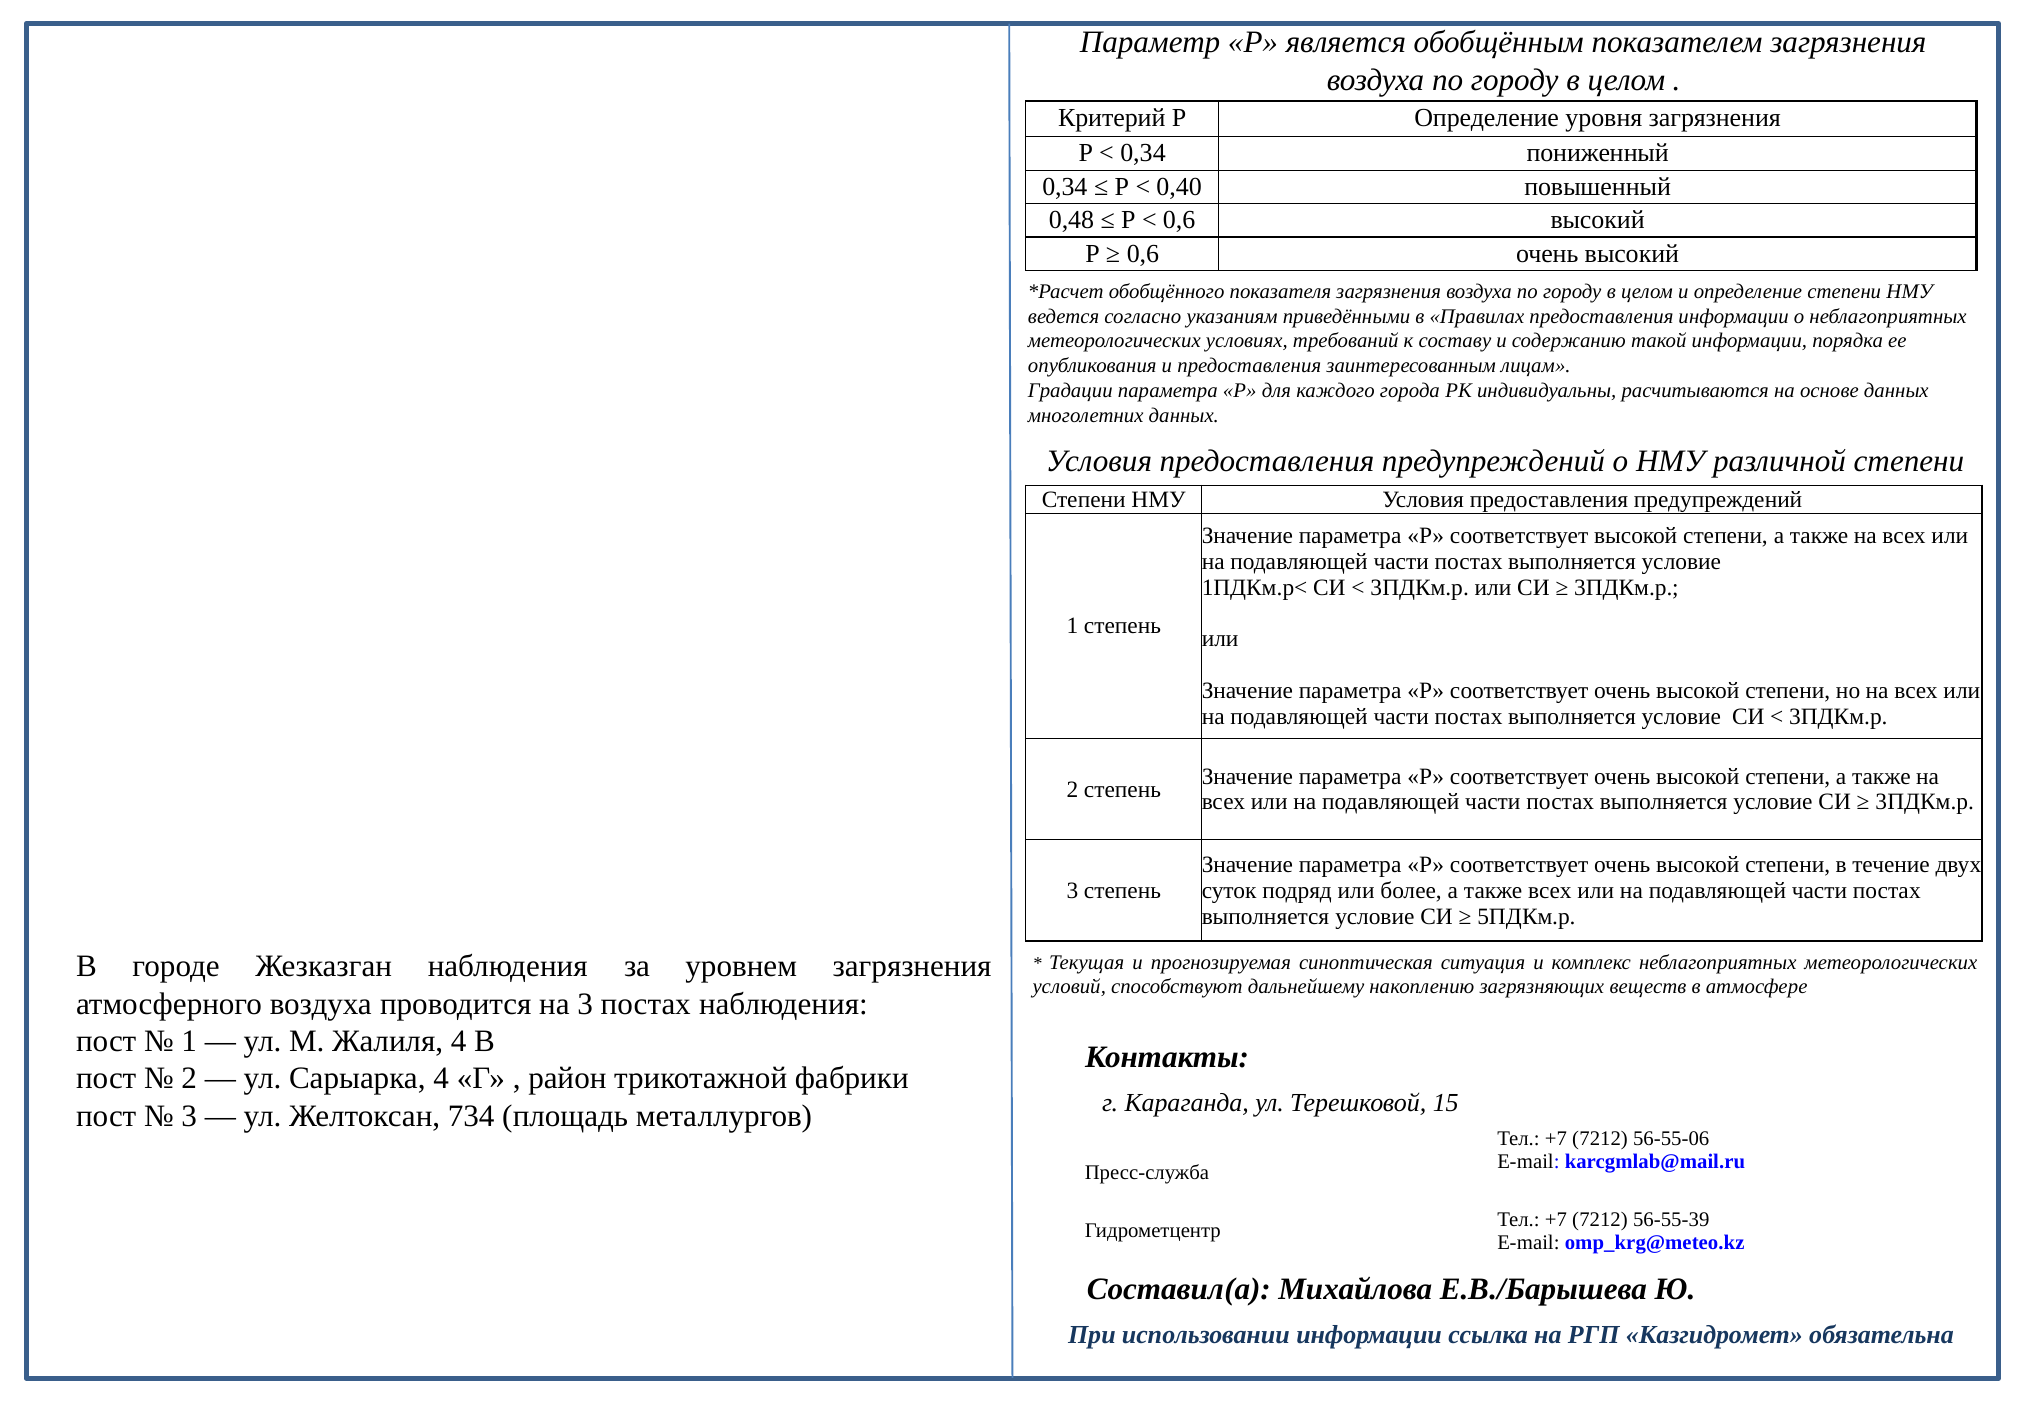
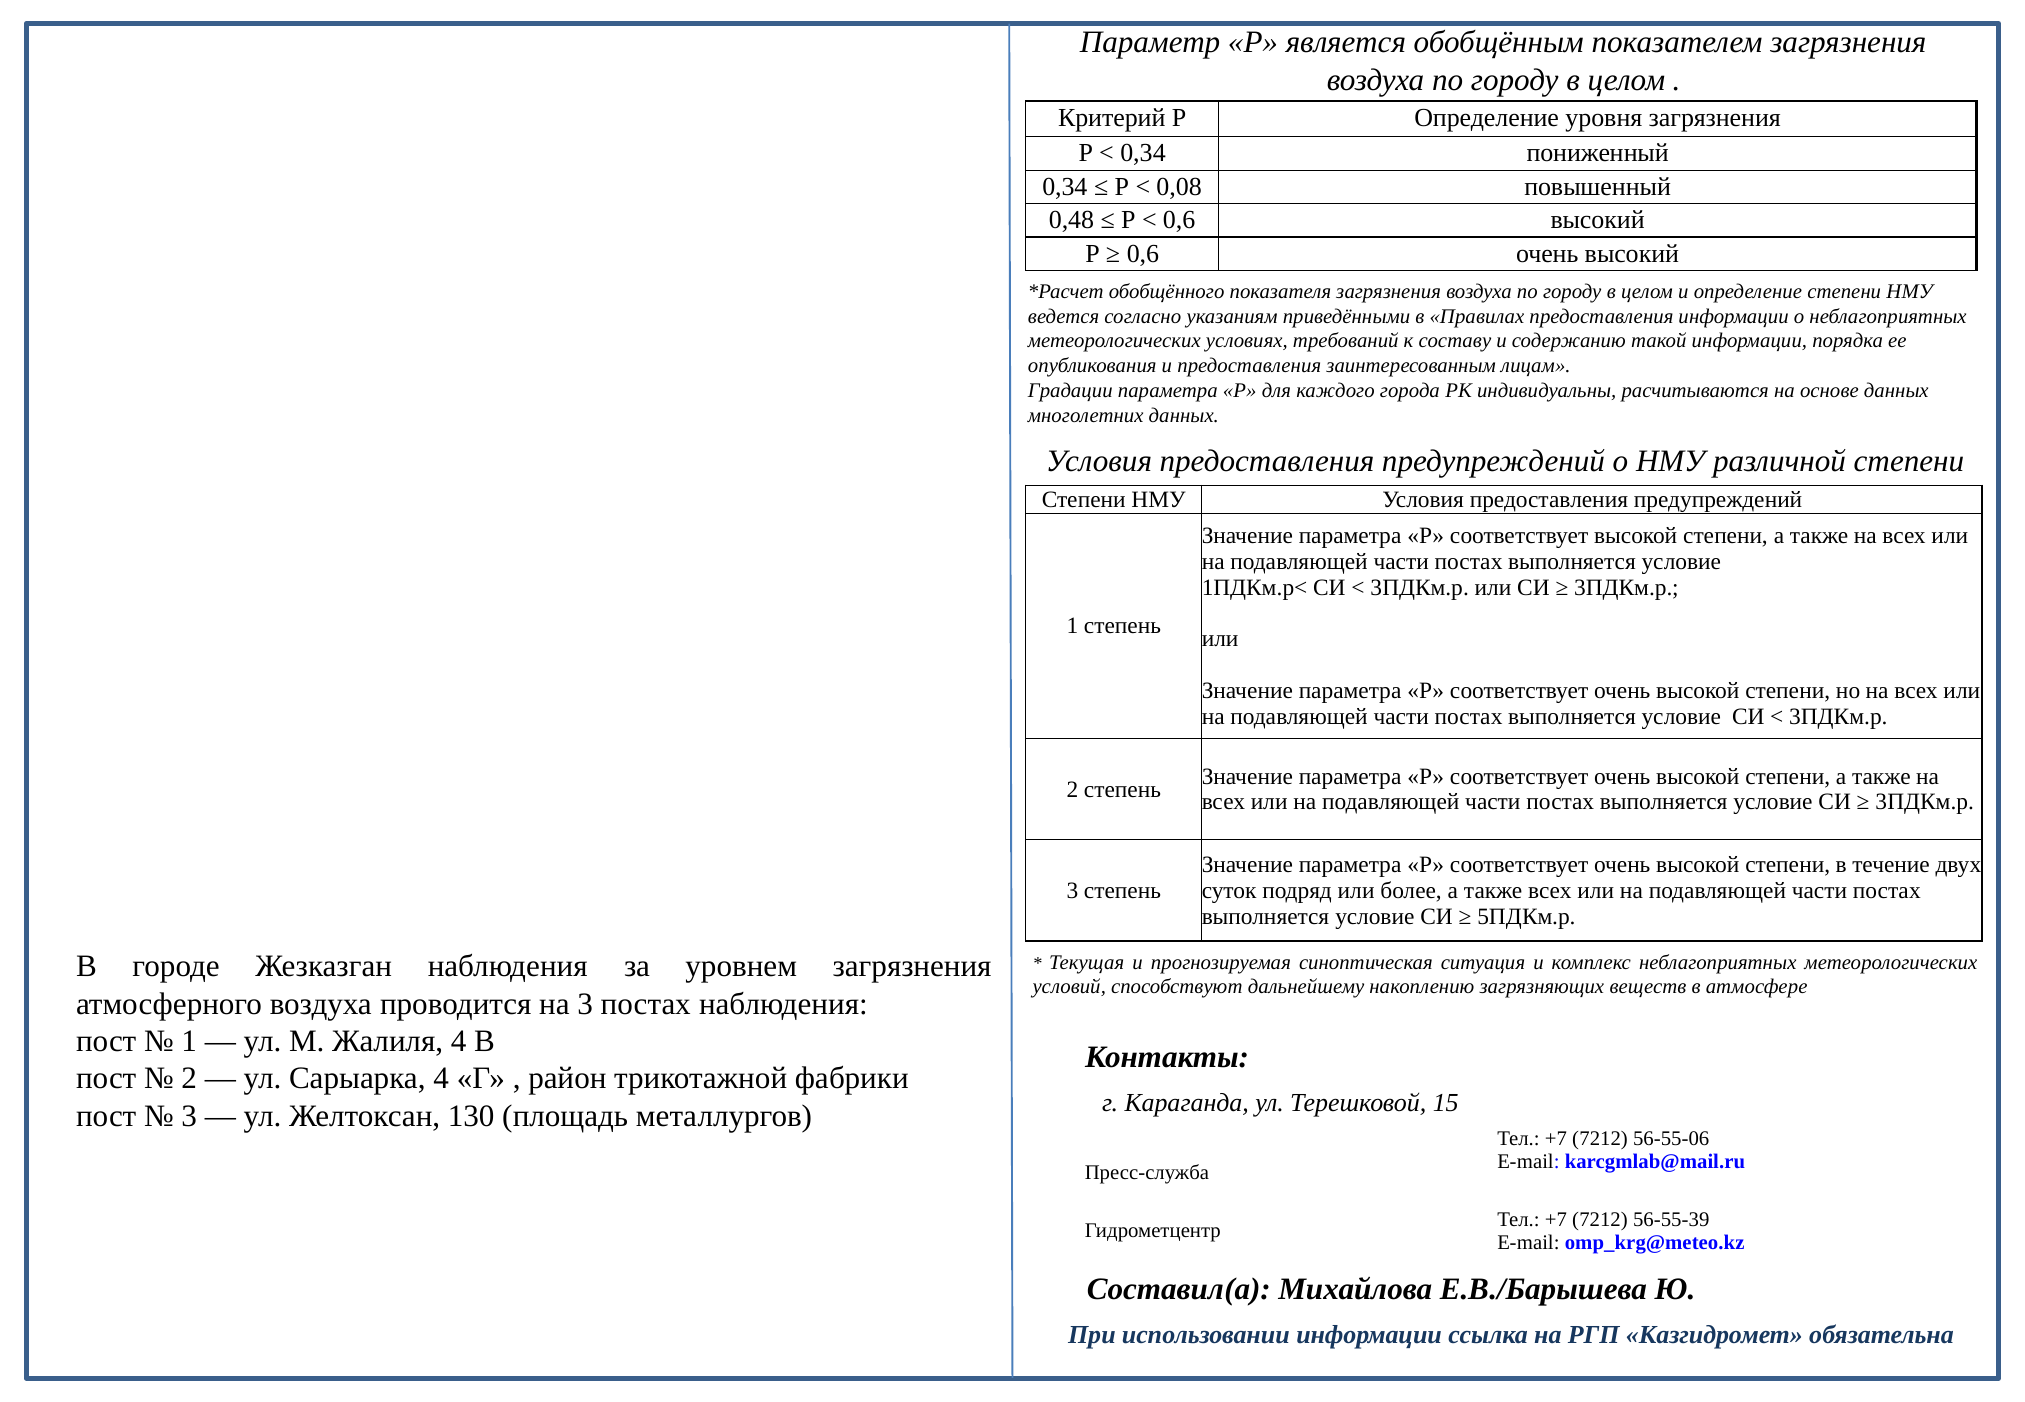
0,40: 0,40 -> 0,08 (1179, 187)
734: 734 -> 130 (471, 1116)
